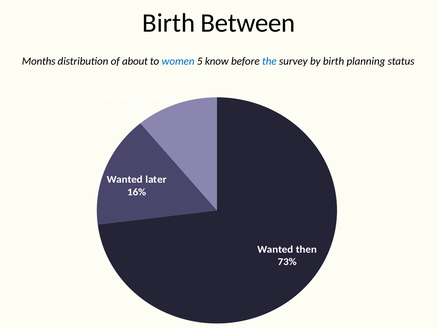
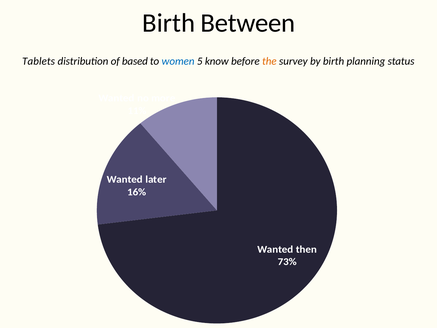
Months: Months -> Tablets (39, 61)
about: about -> based (135, 61)
the colour: blue -> orange (269, 61)
